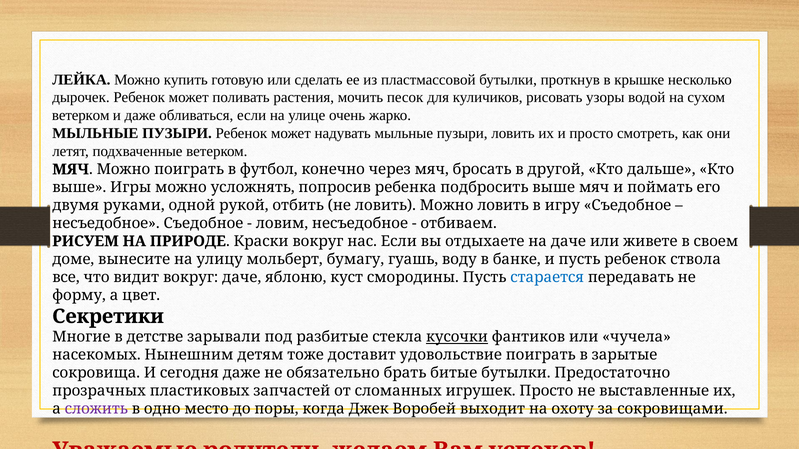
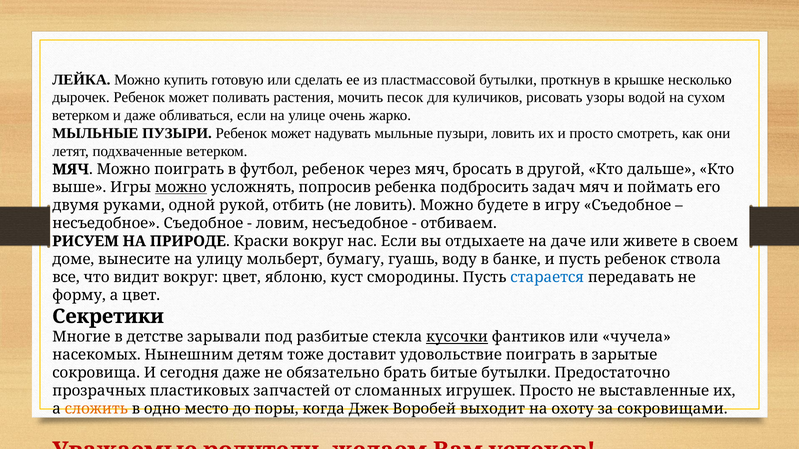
футбол конечно: конечно -> ребенок (333, 170)
можно underline: none -> present (181, 188)
подбросить выше: выше -> задач (554, 188)
Можно ловить: ловить -> будете (503, 205)
вокруг даче: даче -> цвет (242, 277)
сложить colour: purple -> orange (96, 409)
